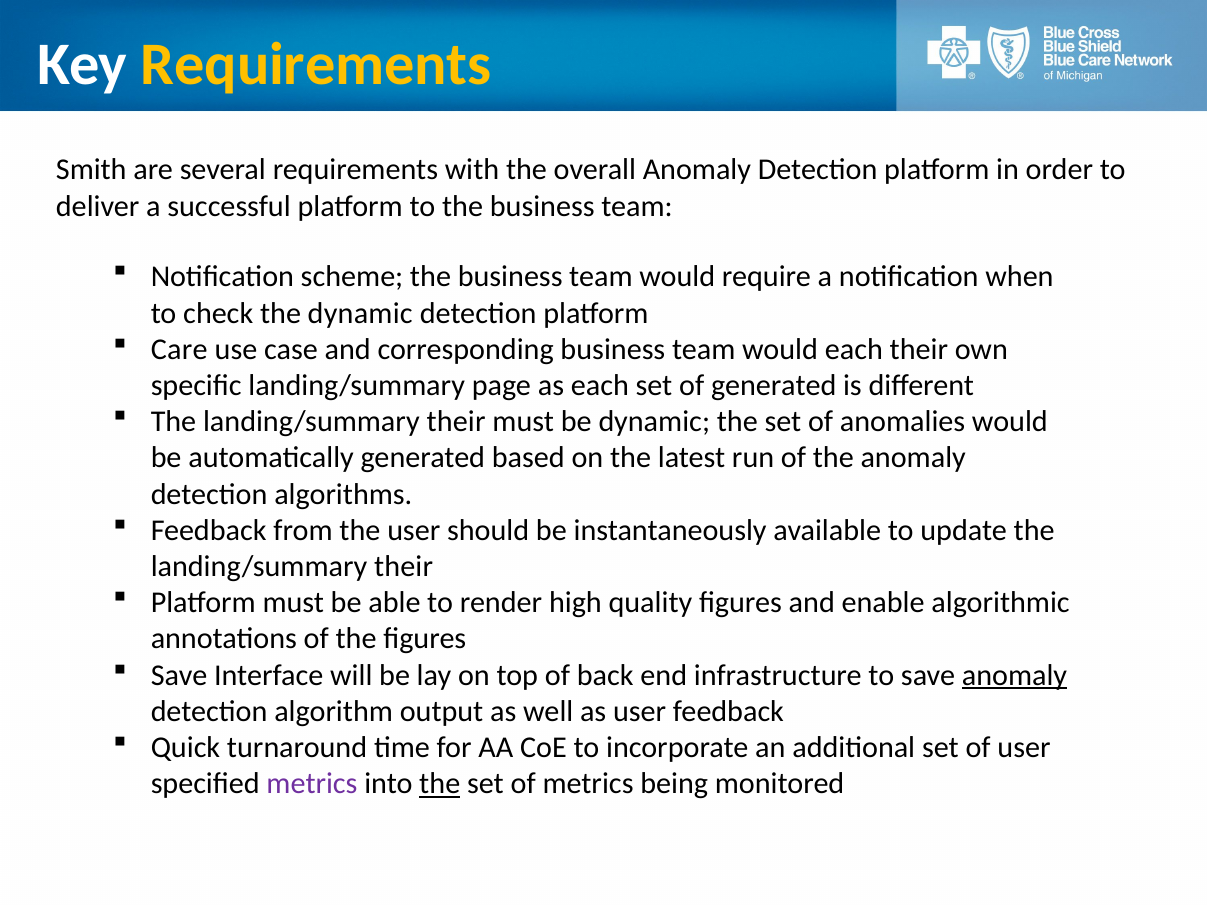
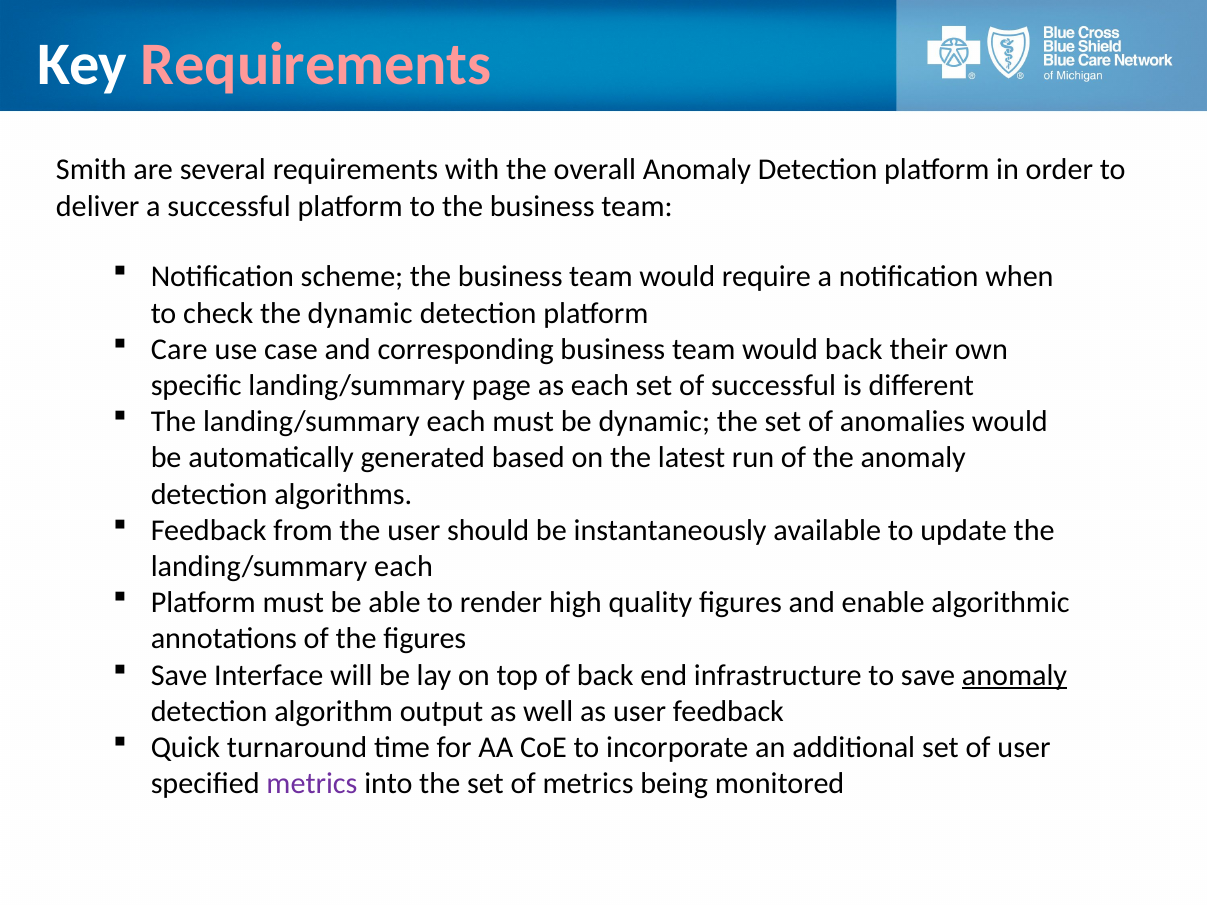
Requirements colour: yellow -> pink (316, 65)
would each: each -> back (854, 349)
of generated: generated -> successful (774, 386)
their: their -> each (456, 422)
their: their -> each (403, 567)
the underline: present -> none (440, 784)
